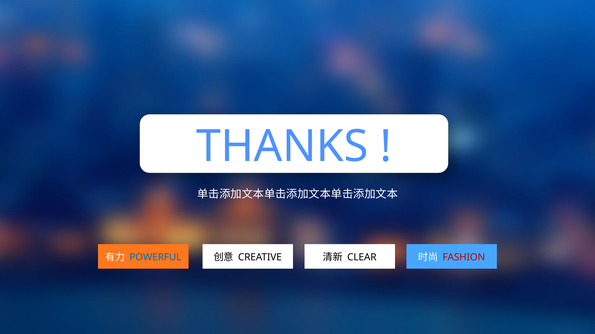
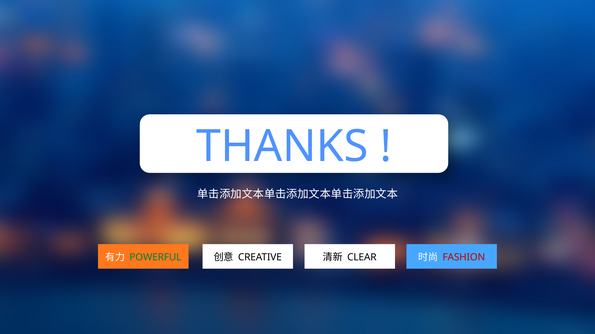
POWERFUL colour: blue -> green (155, 258)
